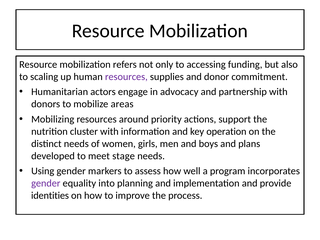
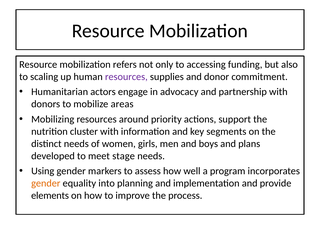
operation: operation -> segments (226, 131)
gender colour: purple -> orange (46, 183)
identities: identities -> elements (50, 196)
